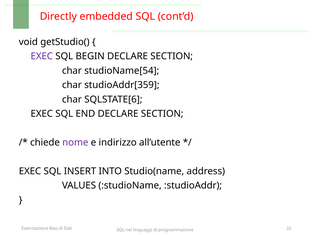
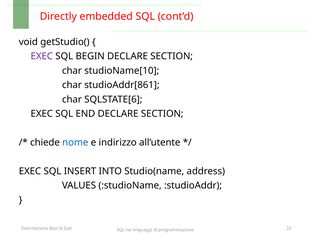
studioName[54: studioName[54 -> studioName[10 (122, 71)
studioAddr[359: studioAddr[359 -> studioAddr[861 (122, 85)
nome colour: purple -> blue (75, 143)
